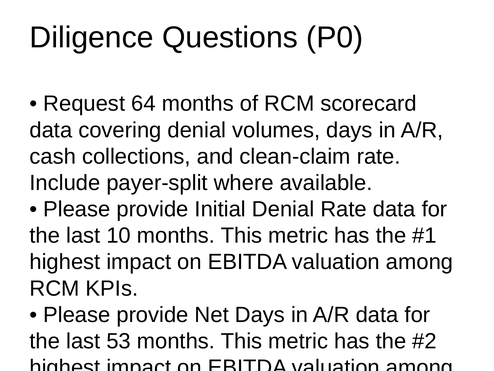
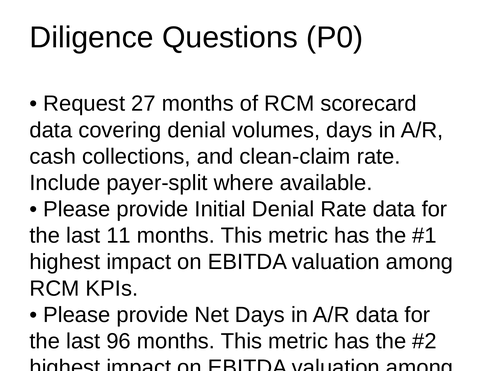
64: 64 -> 27 (143, 104)
10: 10 -> 11 (119, 235)
53: 53 -> 96 (119, 341)
